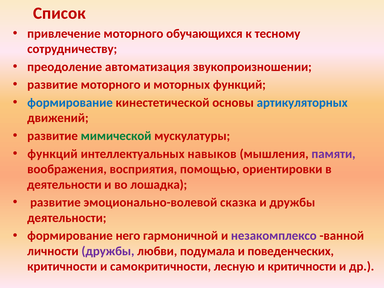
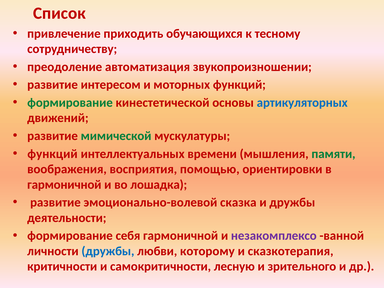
привлечение моторного: моторного -> приходить (133, 34)
развитие моторного: моторного -> интересом (111, 85)
формирование colour: blue -> green (70, 103)
навыков: навыков -> времени (212, 154)
памяти colour: purple -> green (333, 154)
деятельности: деятельности -> гармоничной (64, 185)
него: него -> себя (128, 236)
дружбы colour: purple -> blue (108, 251)
подумала: подумала -> которому (207, 251)
поведенческих: поведенческих -> сказкотерапия (291, 251)
и критичности: критичности -> зрительного (302, 266)
